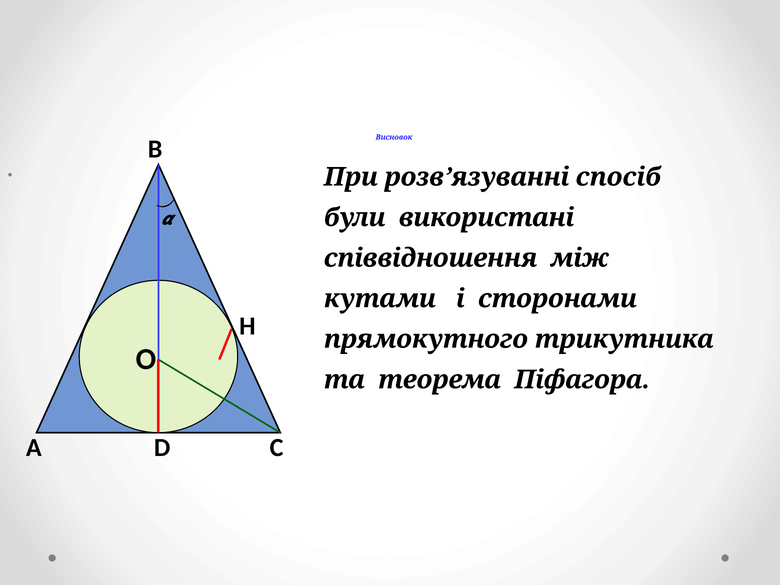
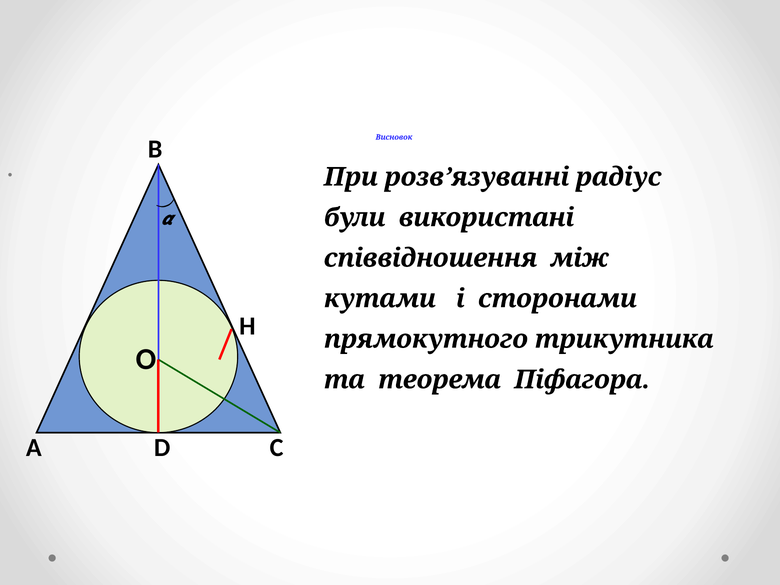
спосіб: спосіб -> радіус (619, 177)
